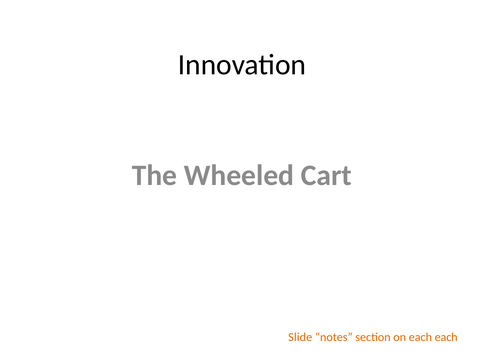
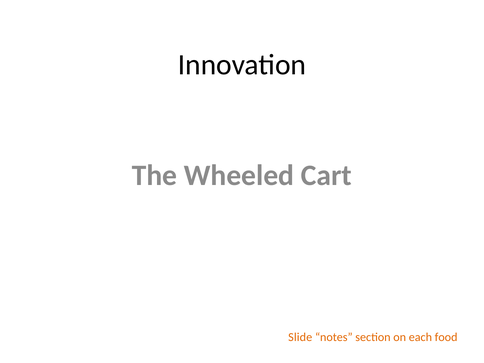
each each: each -> food (446, 337)
